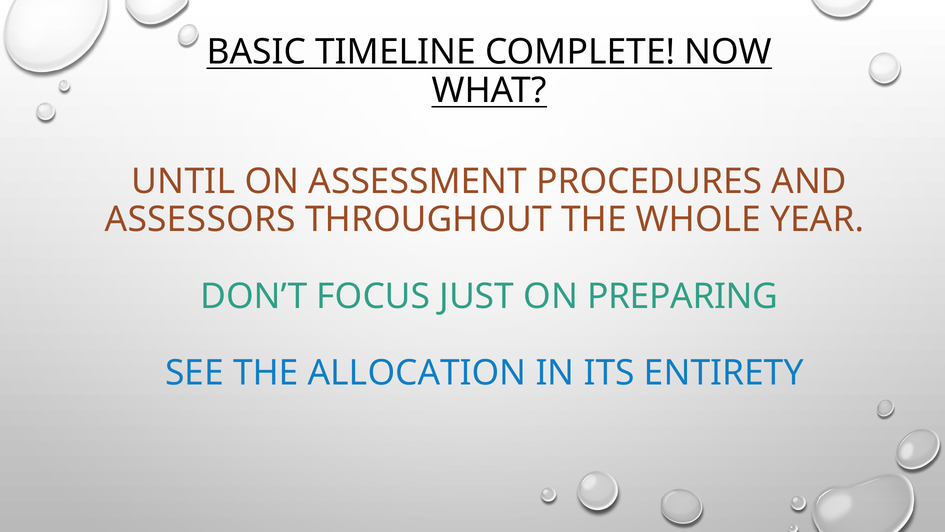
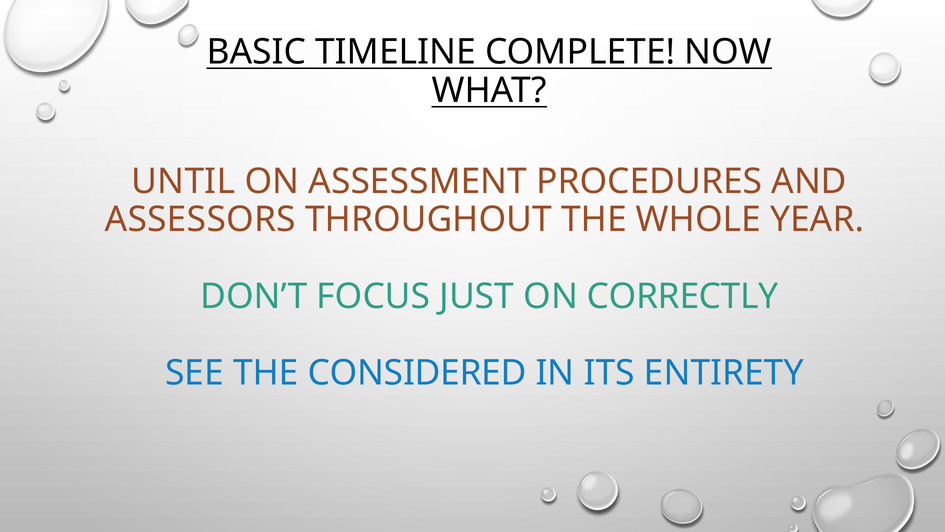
PREPARING: PREPARING -> CORRECTLY (683, 296)
ALLOCATION: ALLOCATION -> CONSIDERED (417, 373)
